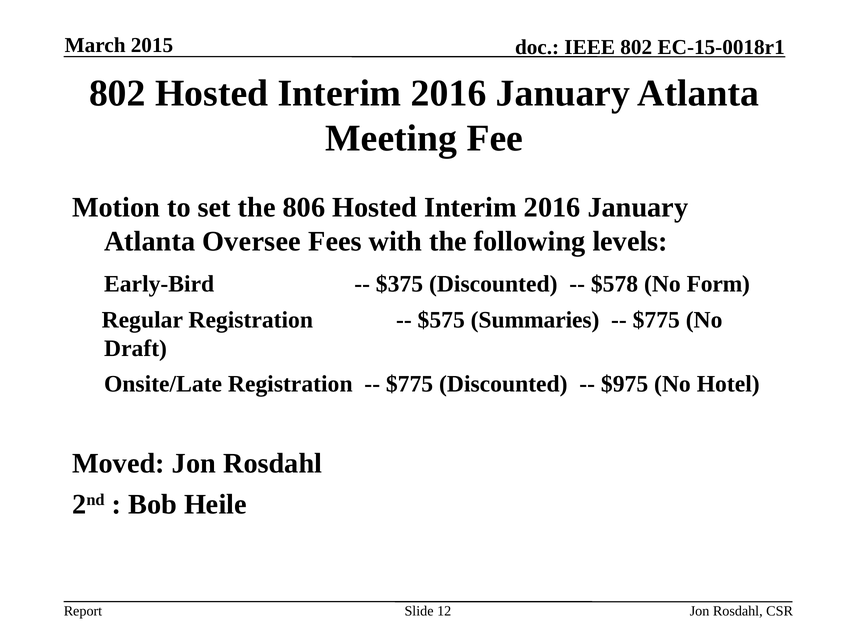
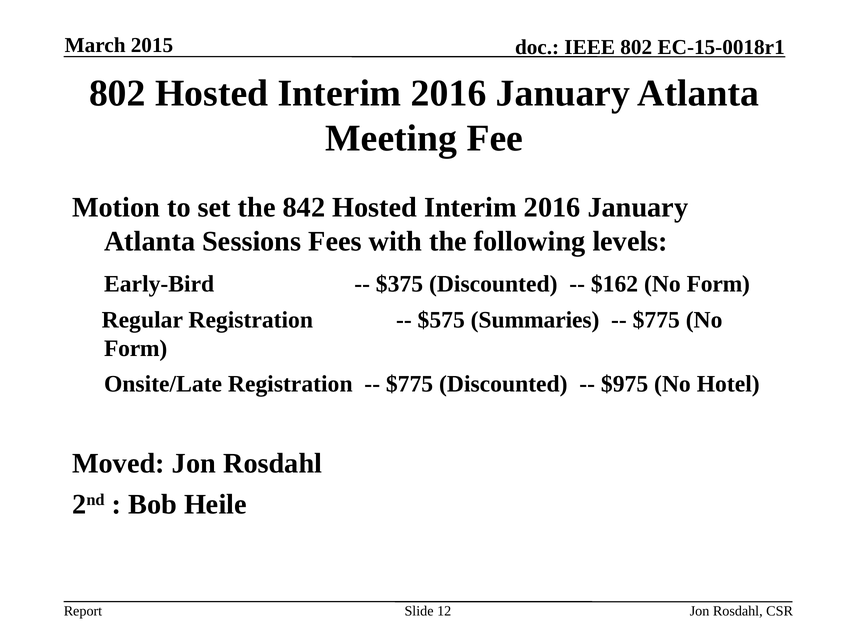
806: 806 -> 842 (304, 207)
Oversee: Oversee -> Sessions (252, 241)
$578: $578 -> $162 (615, 284)
Draft: Draft -> Form (136, 348)
